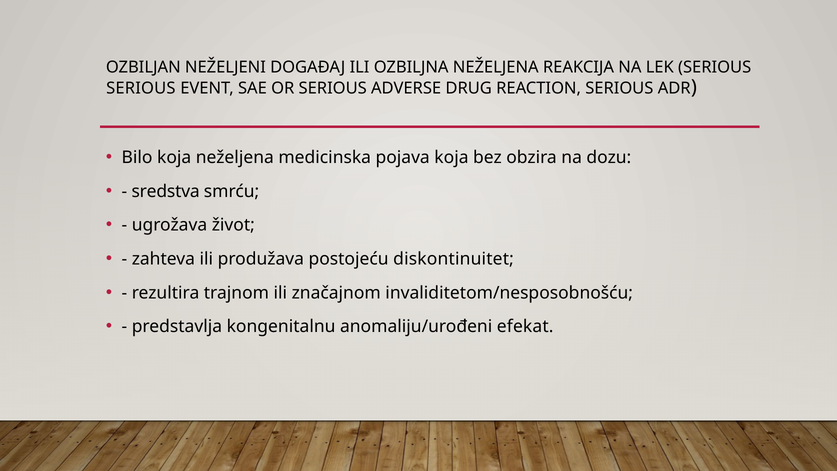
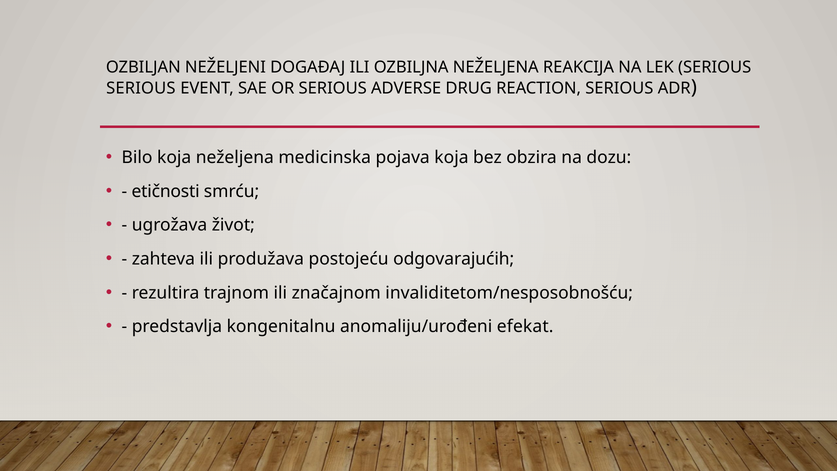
sredstva: sredstva -> etičnosti (166, 191)
diskontinuitet: diskontinuitet -> odgovarajućih (454, 259)
